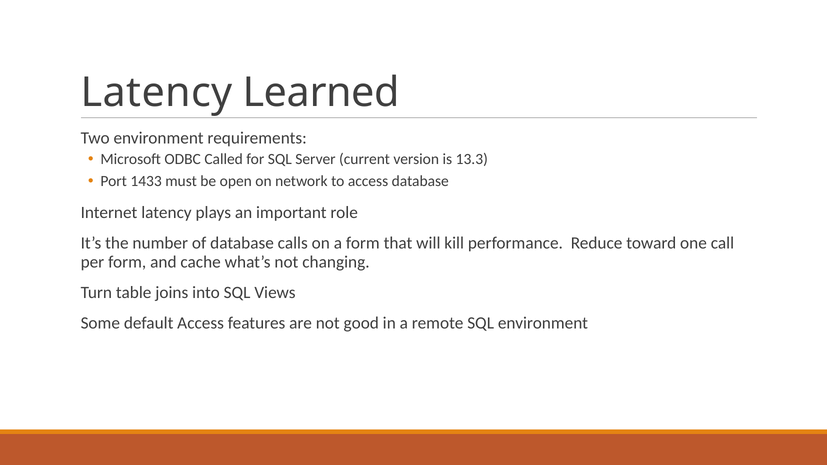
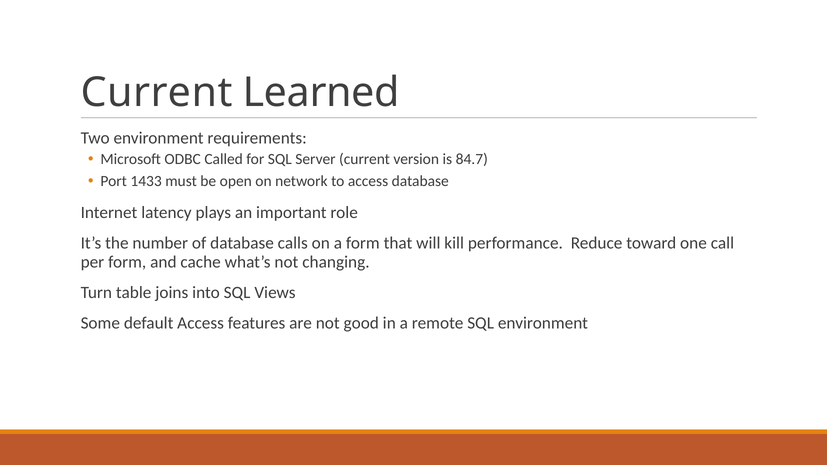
Latency: Latency -> Current (157, 93)
13.3: 13.3 -> 84.7 (472, 159)
